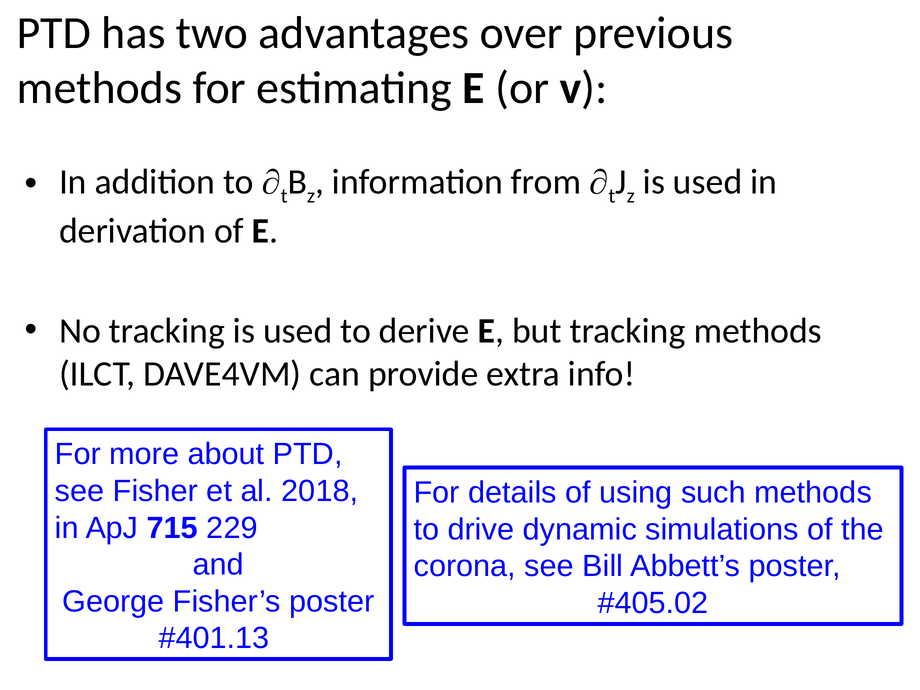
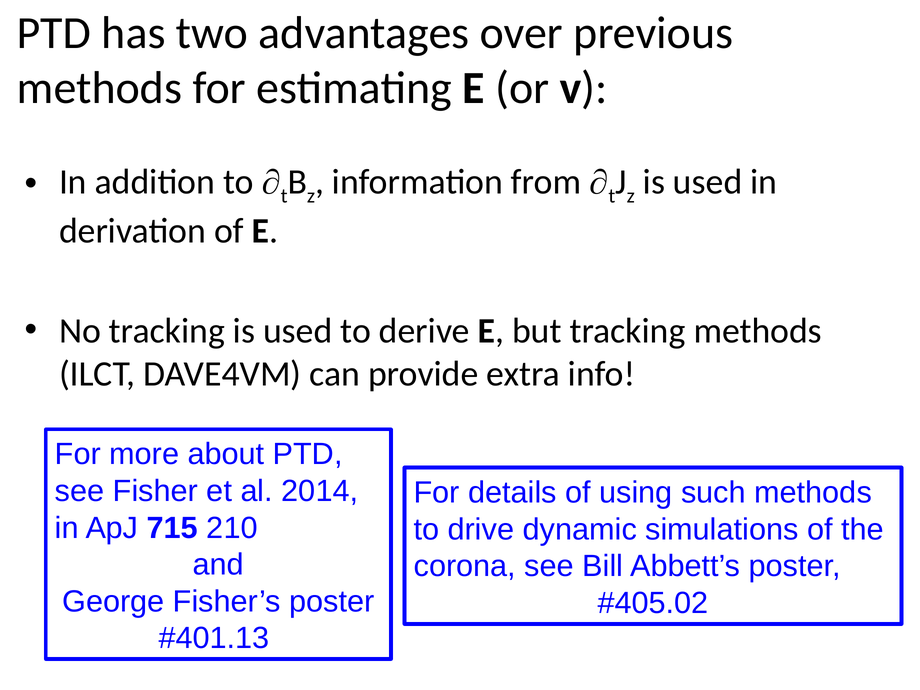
2018: 2018 -> 2014 (320, 491)
229: 229 -> 210 (232, 528)
